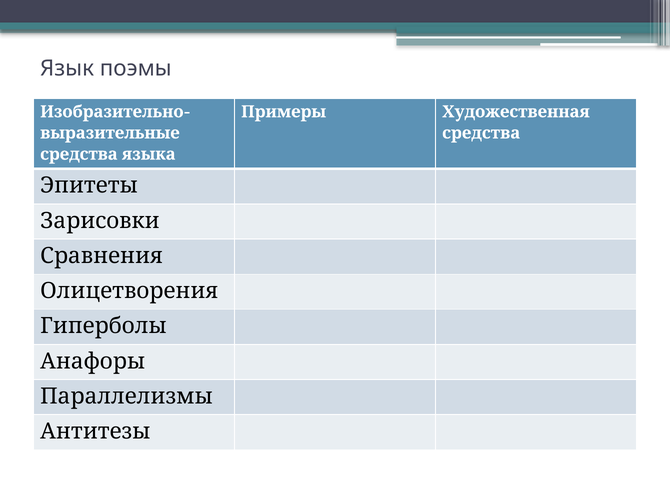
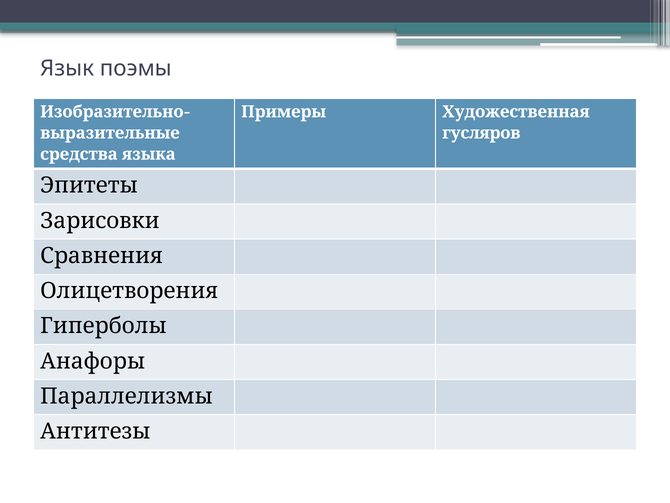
средства: средства -> гусляров (481, 133)
